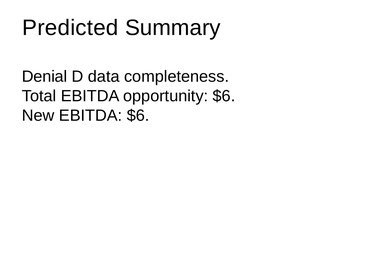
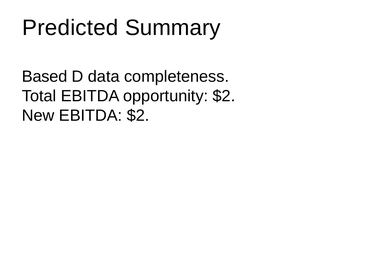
Denial: Denial -> Based (45, 77)
opportunity $6: $6 -> $2 (224, 96)
EBITDA $6: $6 -> $2 (138, 116)
